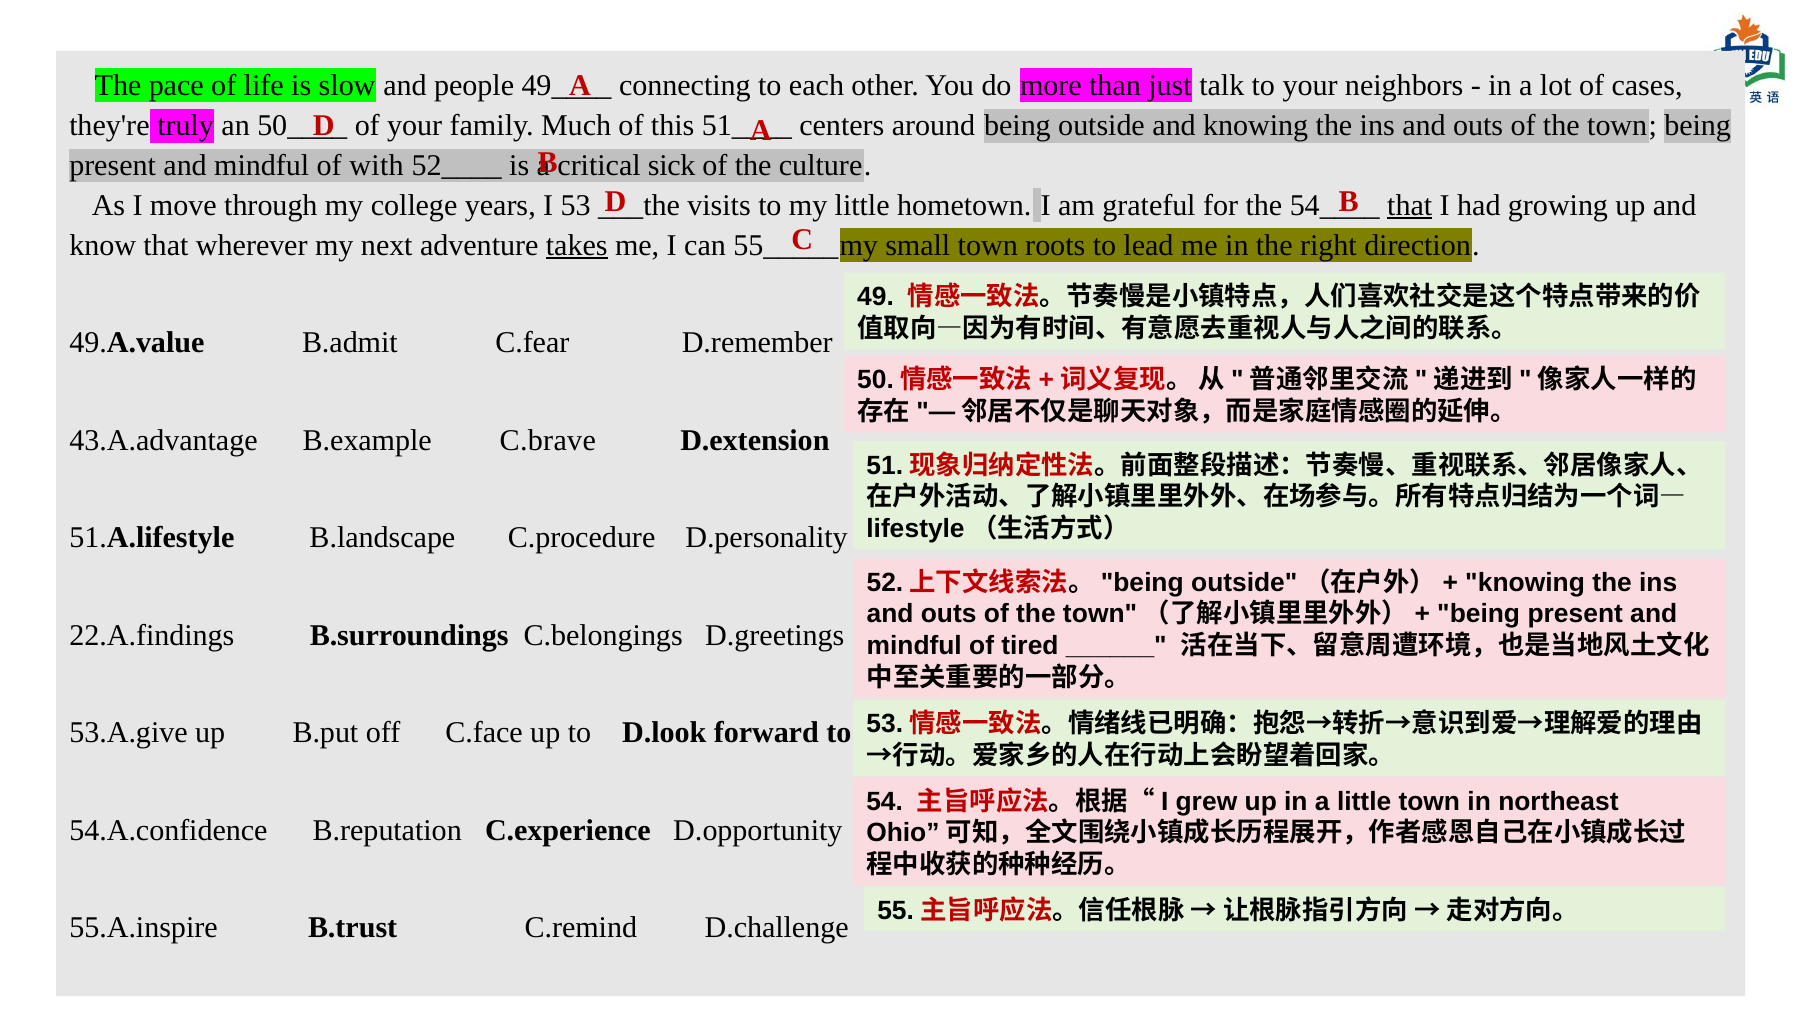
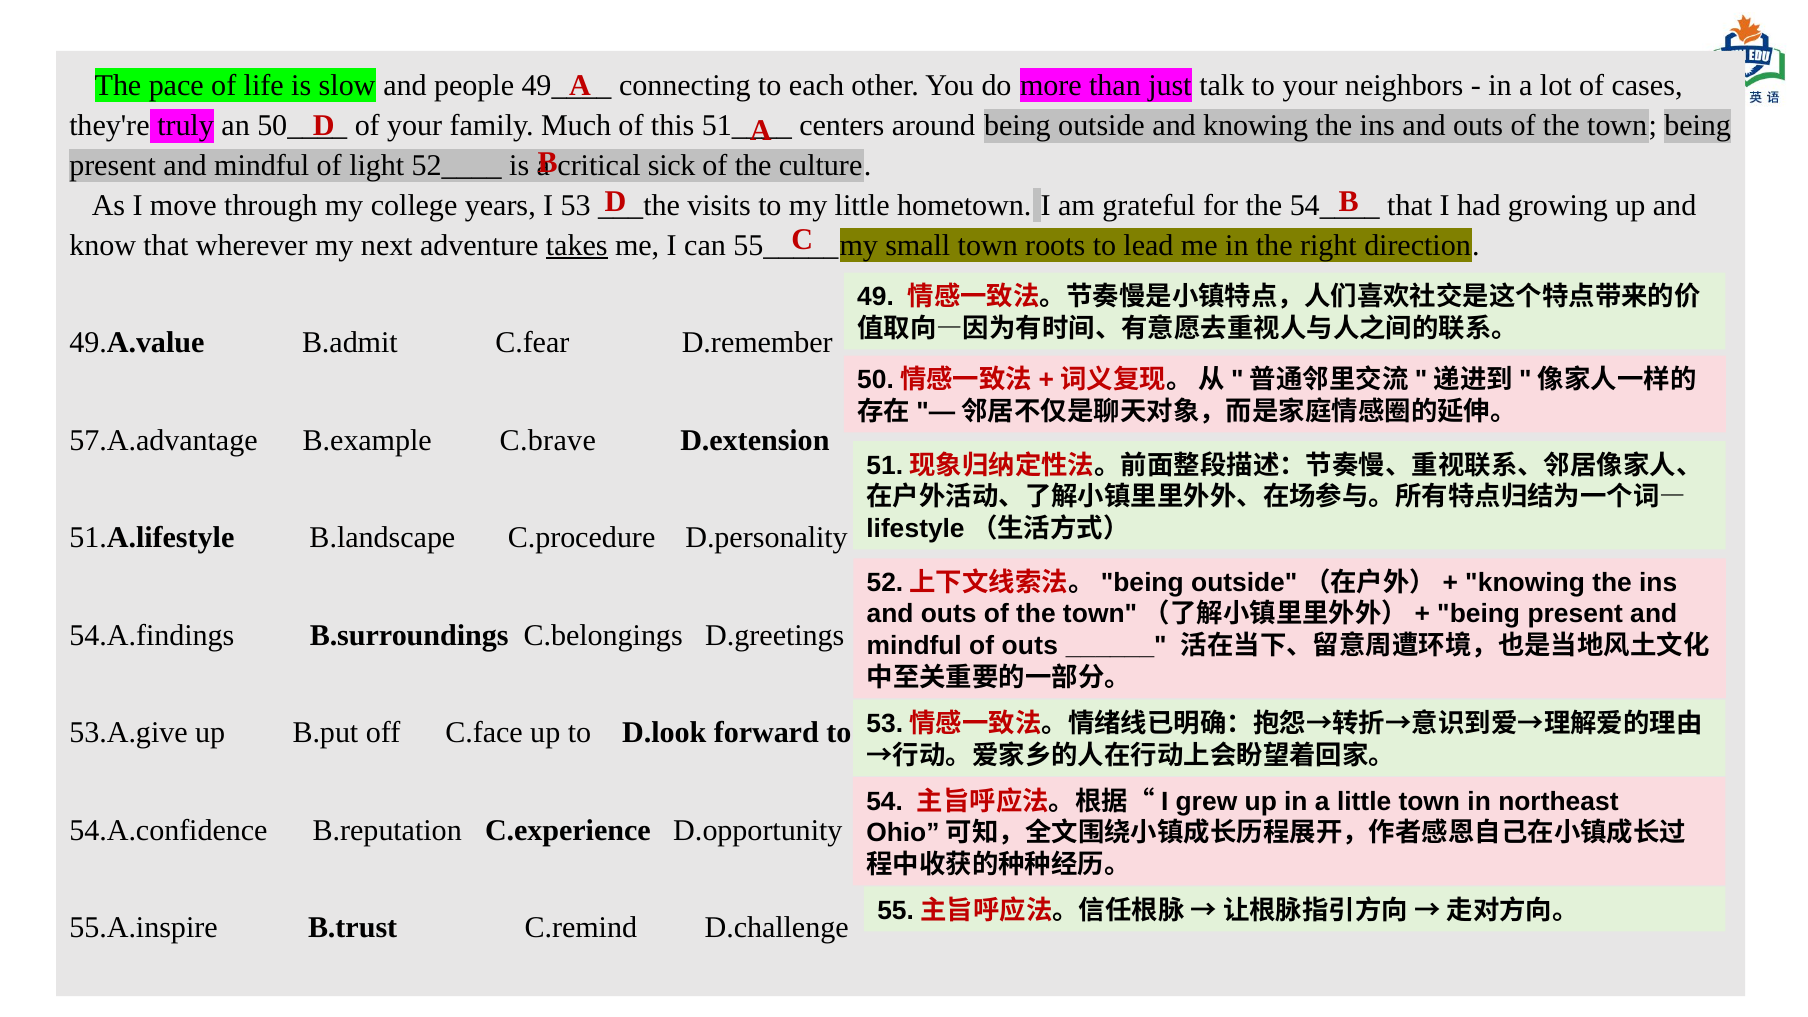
with: with -> light (377, 166)
that underline: present -> none (1410, 205)
43.A.advantage: 43.A.advantage -> 57.A.advantage (164, 440)
22.A.findings: 22.A.findings -> 54.A.findings (152, 635)
of tired: tired -> outs (1030, 646)
